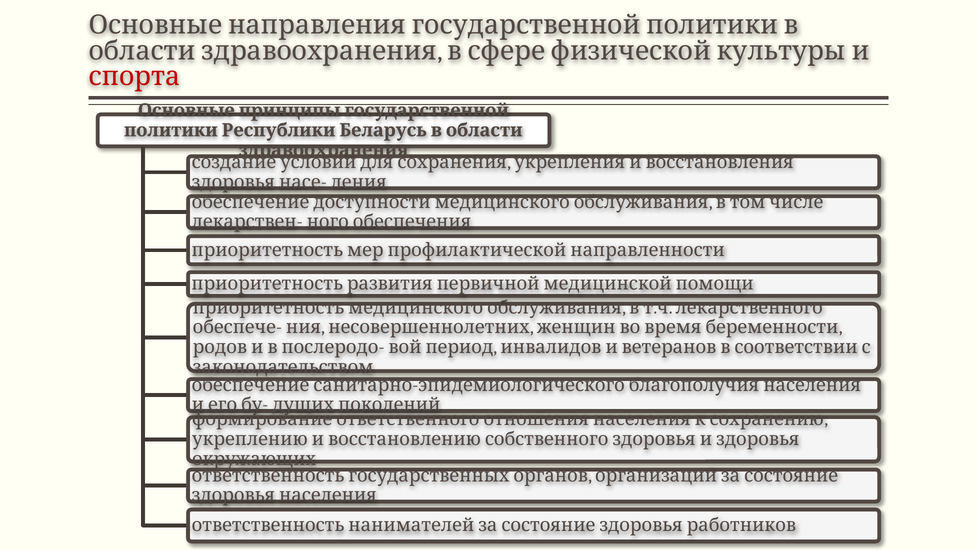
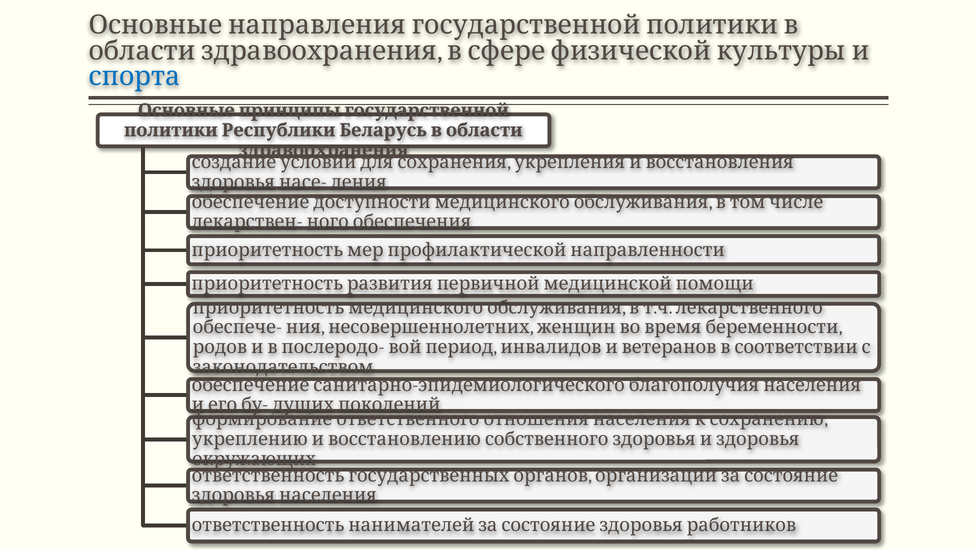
спорта colour: red -> blue (134, 76)
